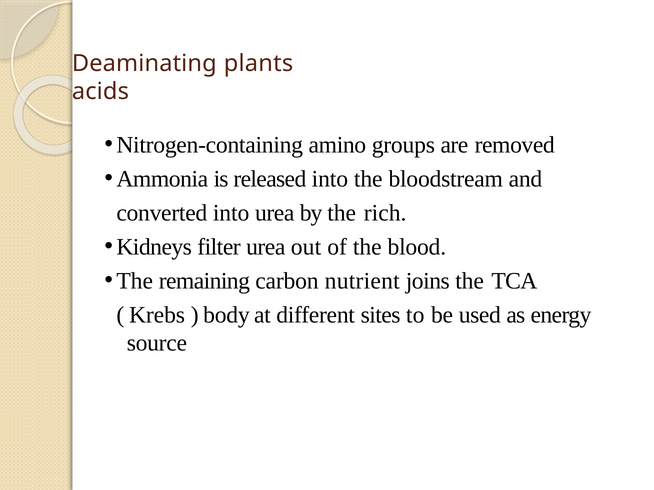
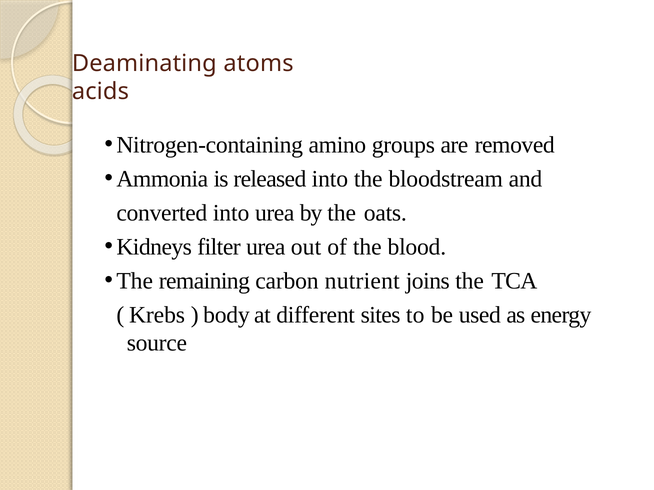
plants: plants -> atoms (259, 63)
rich: rich -> oats (385, 213)
